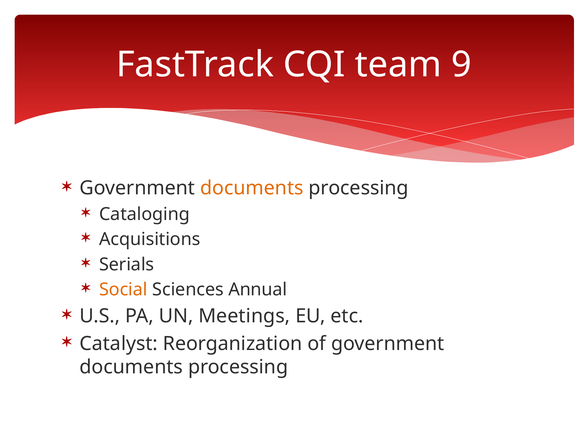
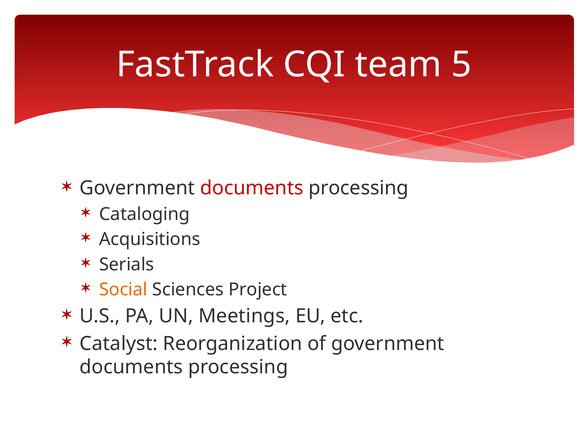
9: 9 -> 5 (461, 65)
documents colour: orange -> red (252, 188)
Annual: Annual -> Project (258, 290)
